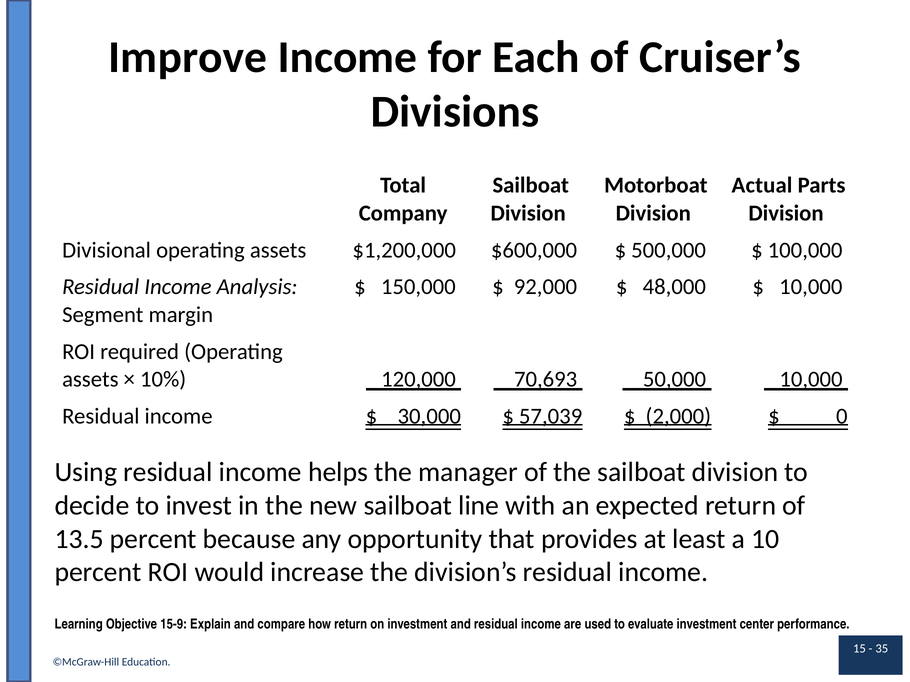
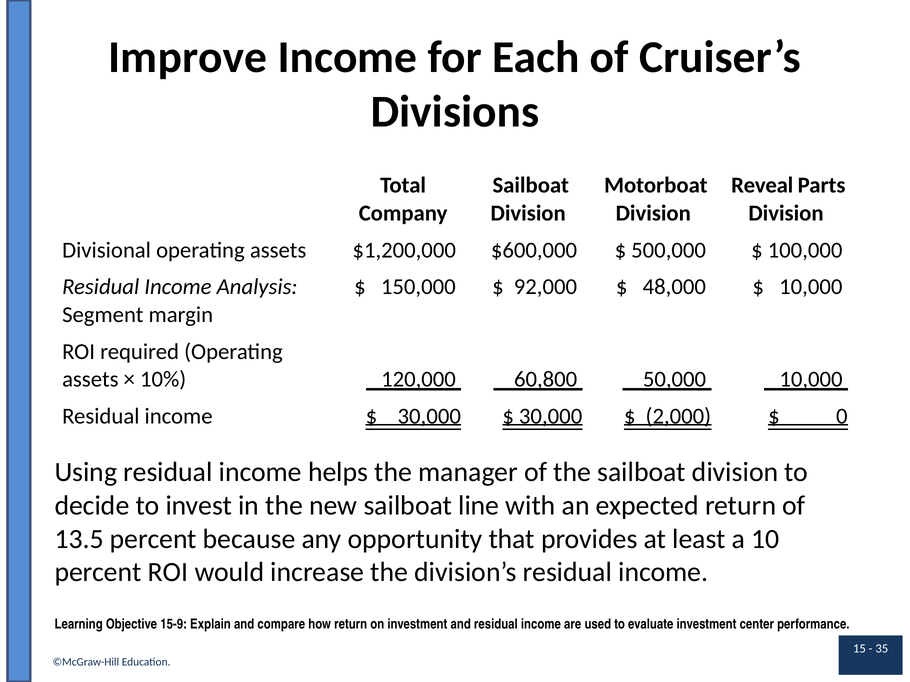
Actual: Actual -> Reveal (762, 186)
70,693: 70,693 -> 60,800 (546, 380)
57,039: 57,039 -> 30,000 (551, 416)
